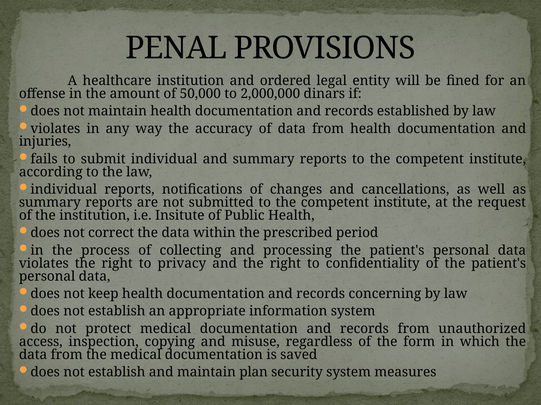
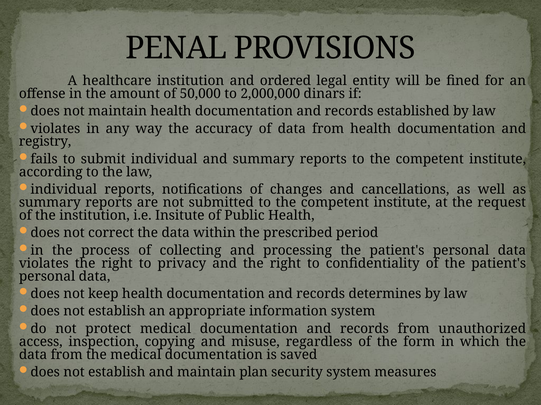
injuries: injuries -> registry (45, 142)
concerning: concerning -> determines (385, 294)
